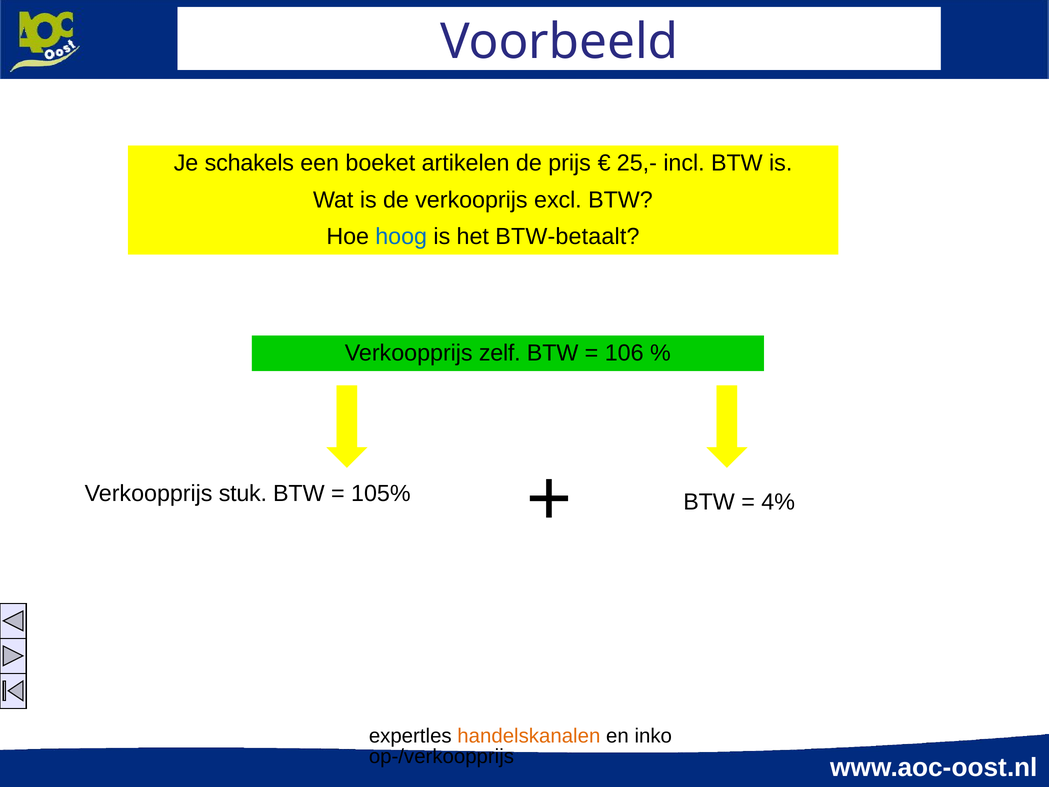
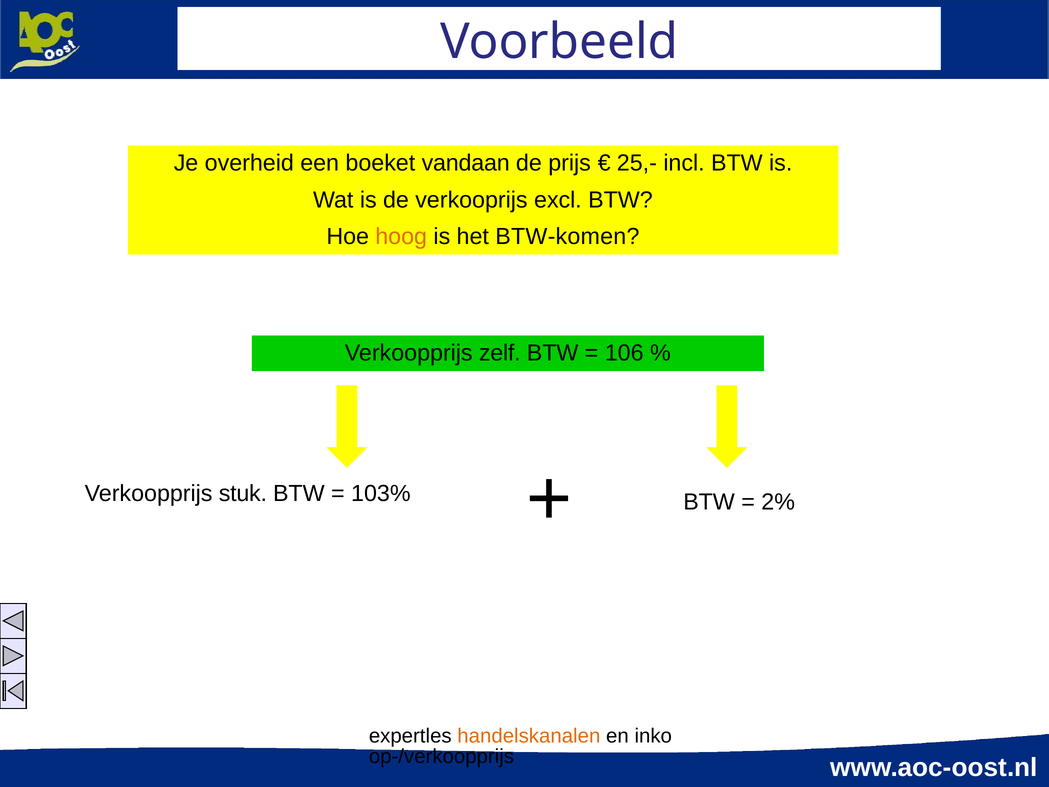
schakels: schakels -> overheid (249, 163)
artikelen: artikelen -> vandaan (466, 163)
hoog colour: blue -> orange (401, 237)
BTW-betaalt: BTW-betaalt -> BTW-komen (567, 237)
105%: 105% -> 103% (381, 494)
4%: 4% -> 2% (778, 502)
